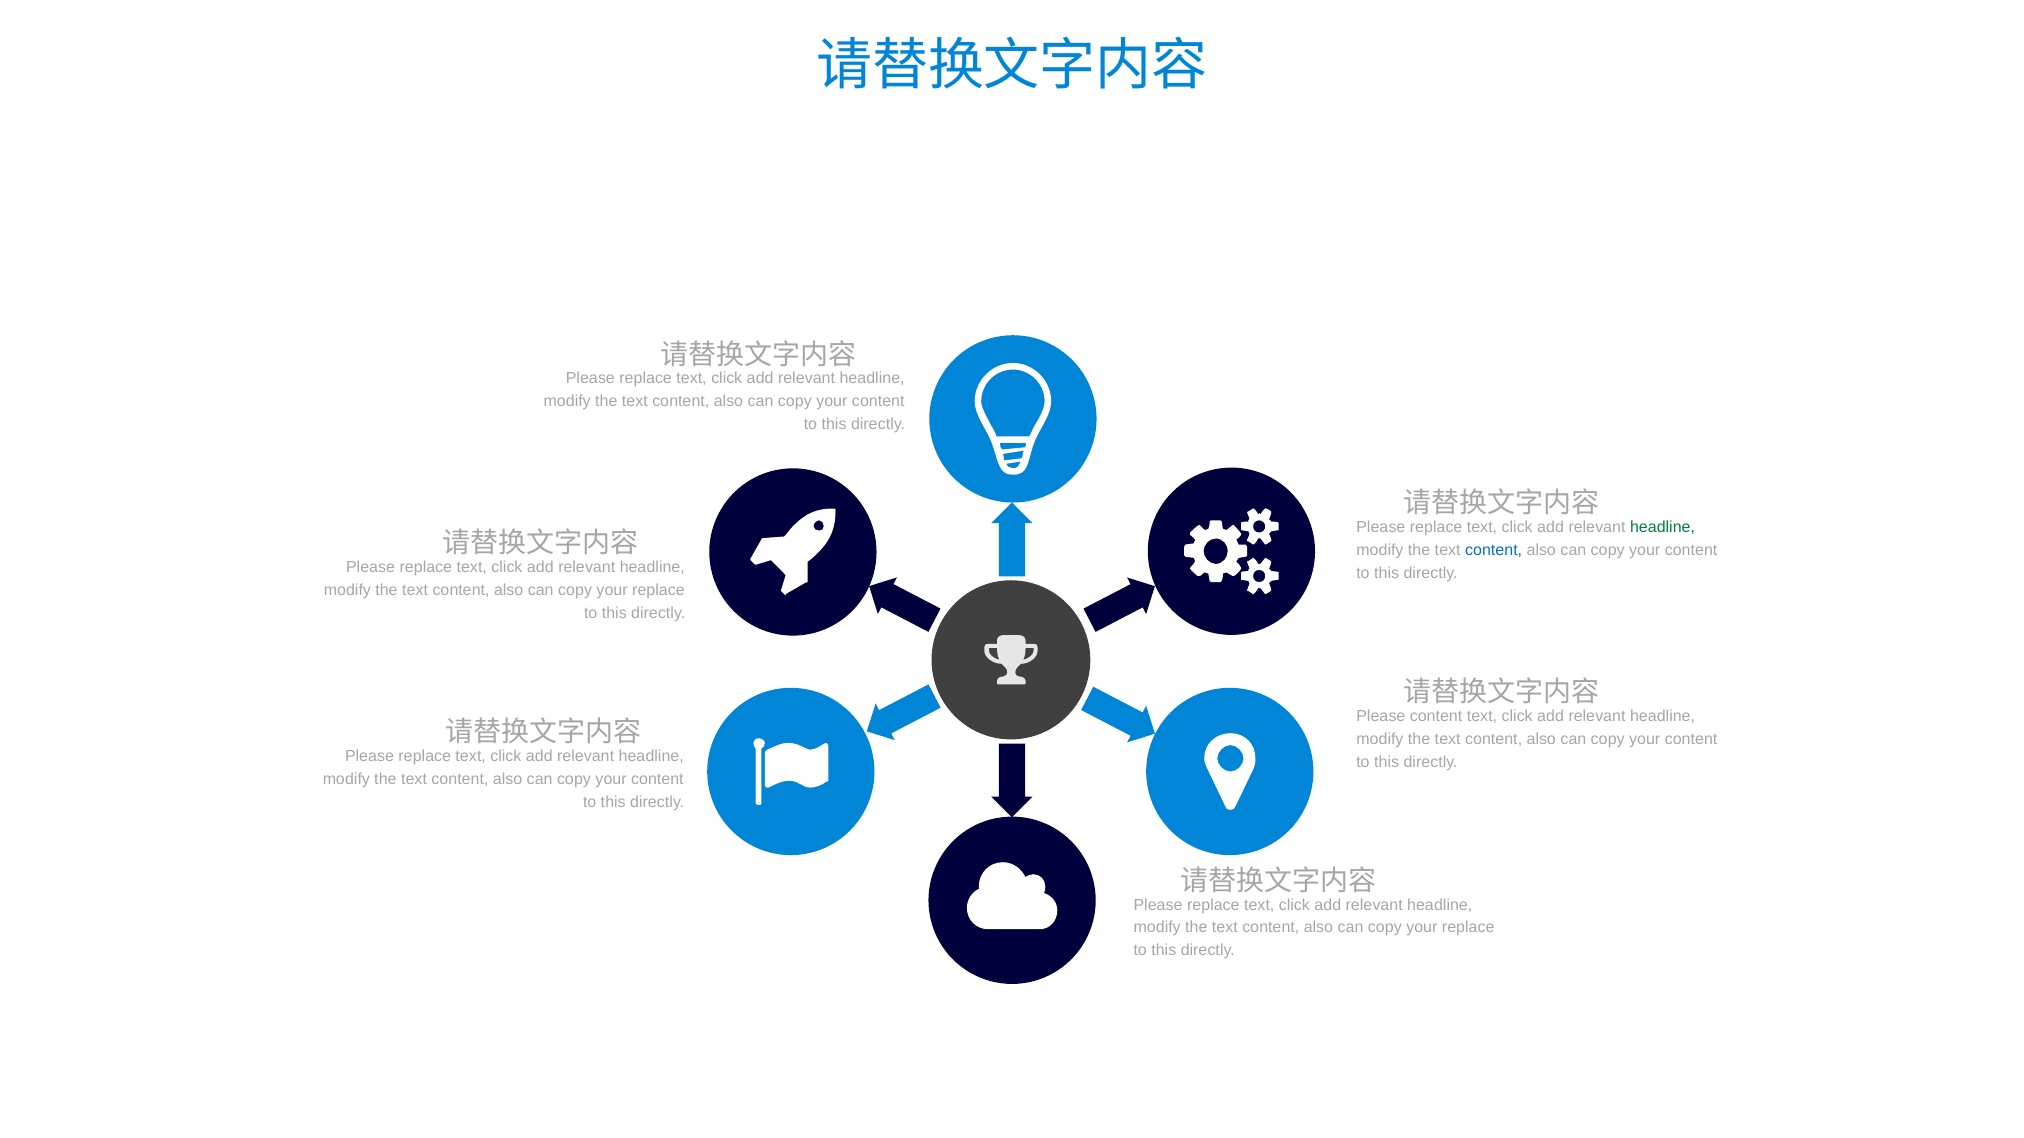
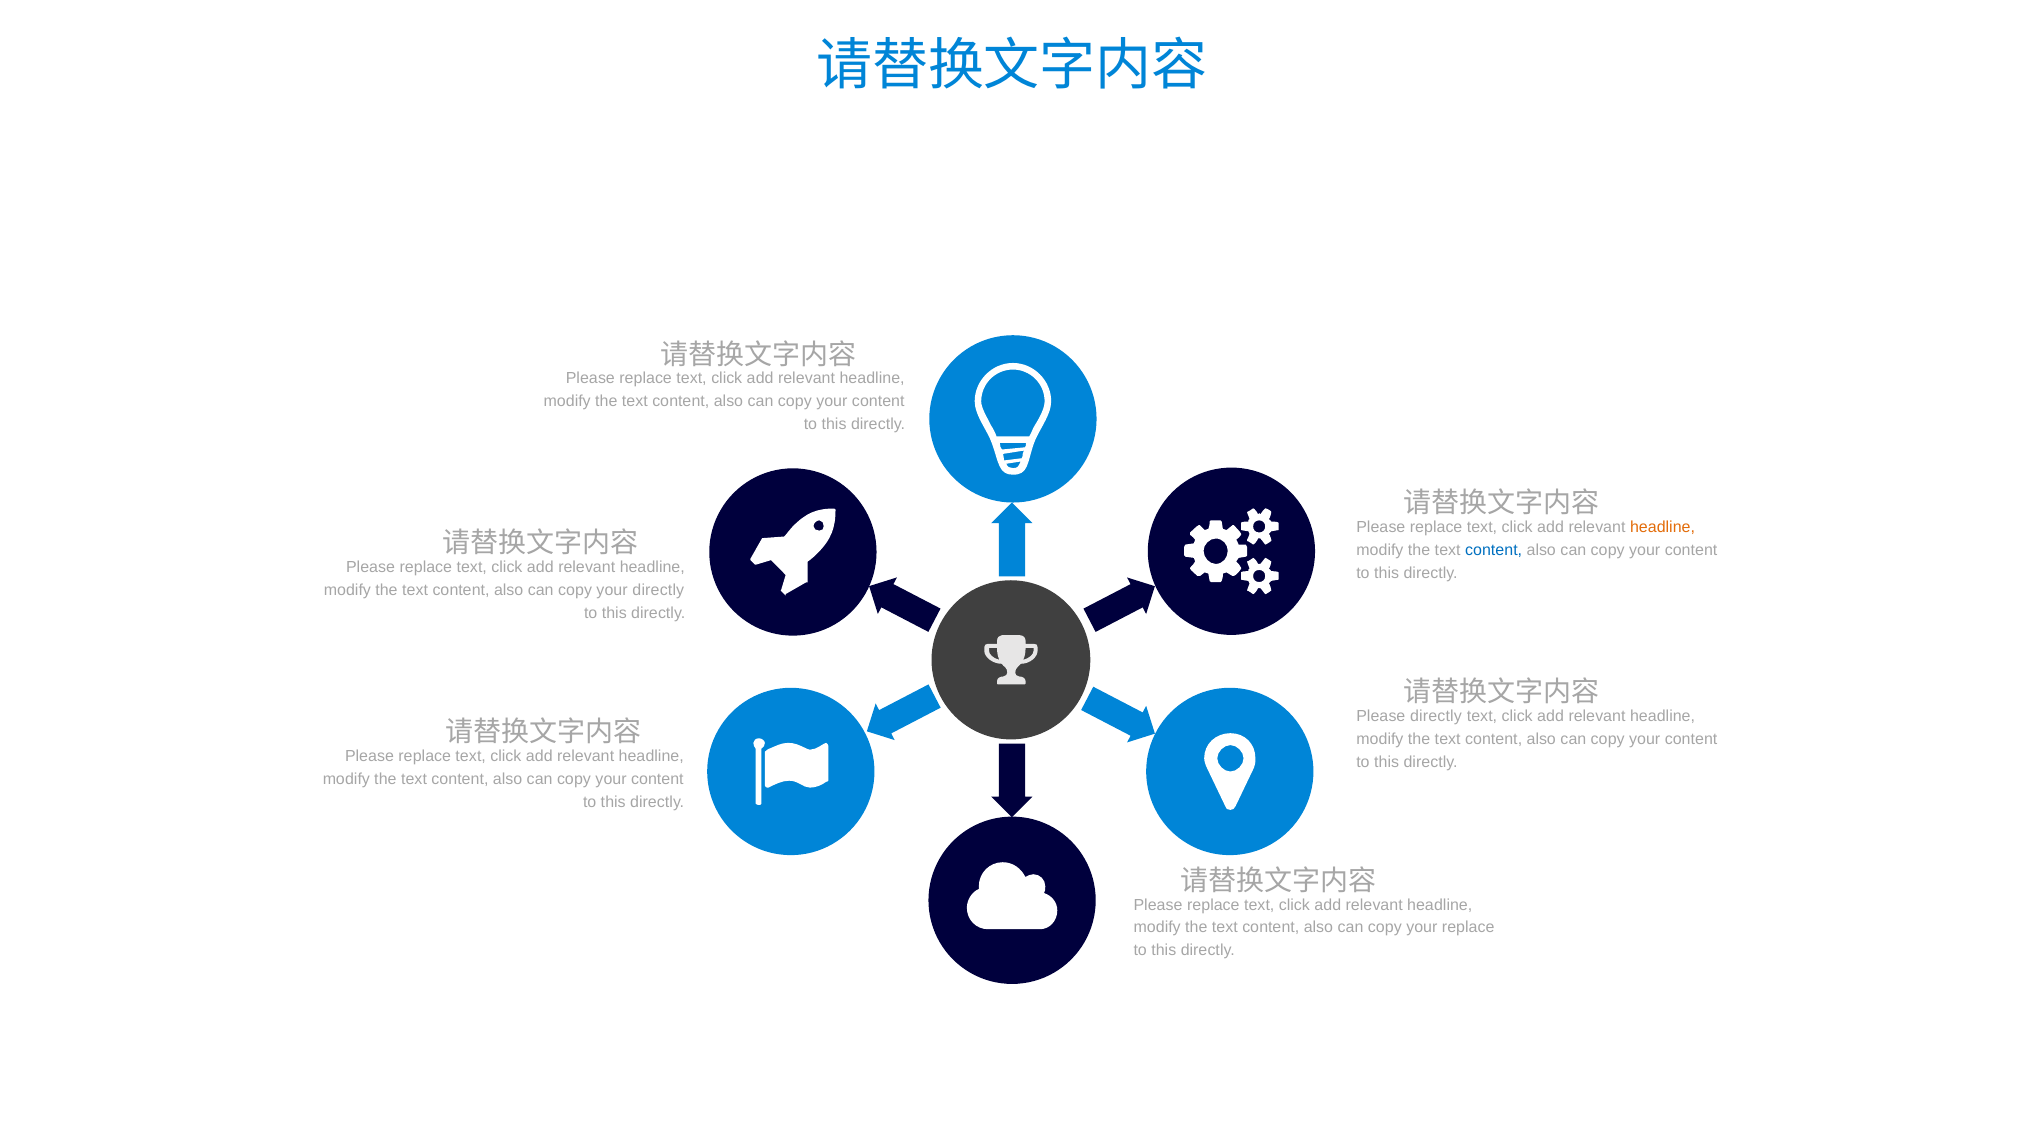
headline colour: green -> orange (1663, 528)
replace: replace -> directly (658, 591)
Please content: content -> directly (1436, 716)
